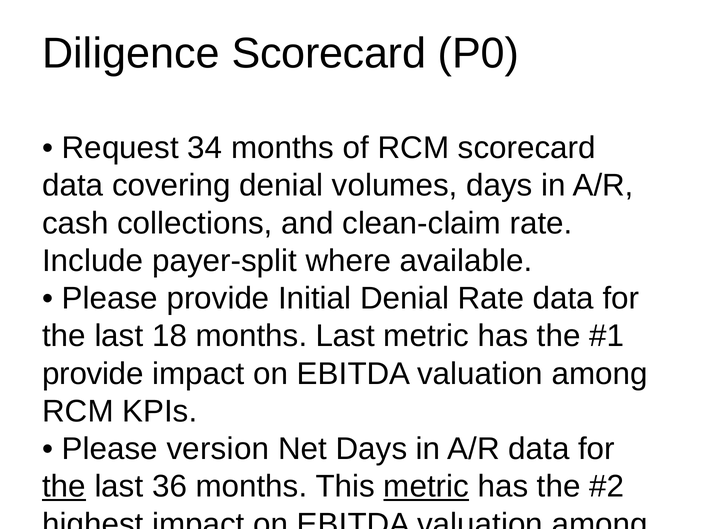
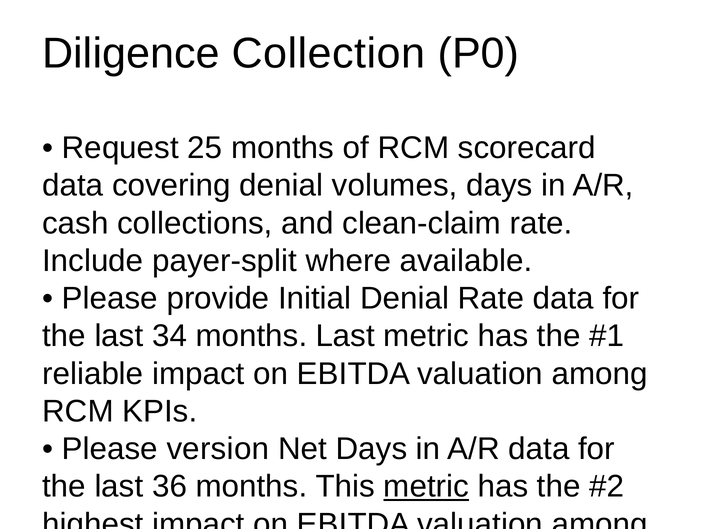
Diligence Scorecard: Scorecard -> Collection (328, 54)
34: 34 -> 25 (205, 148)
18: 18 -> 34 (170, 336)
provide: provide -> reliable (93, 374)
the underline: present -> none (64, 487)
